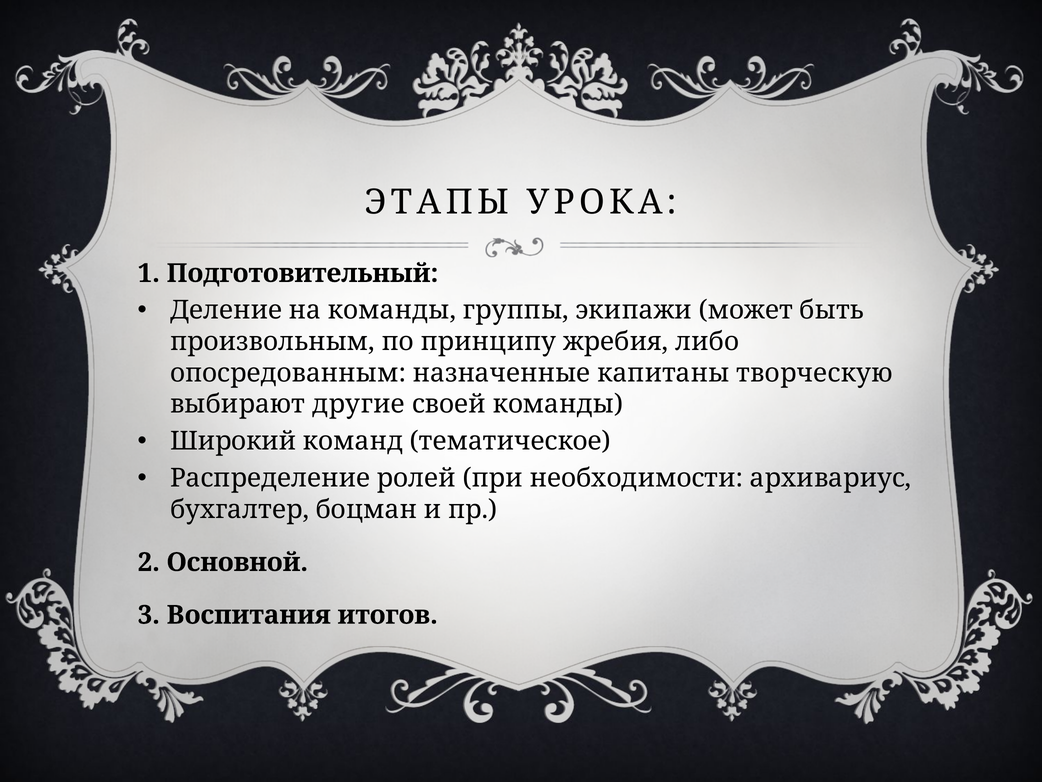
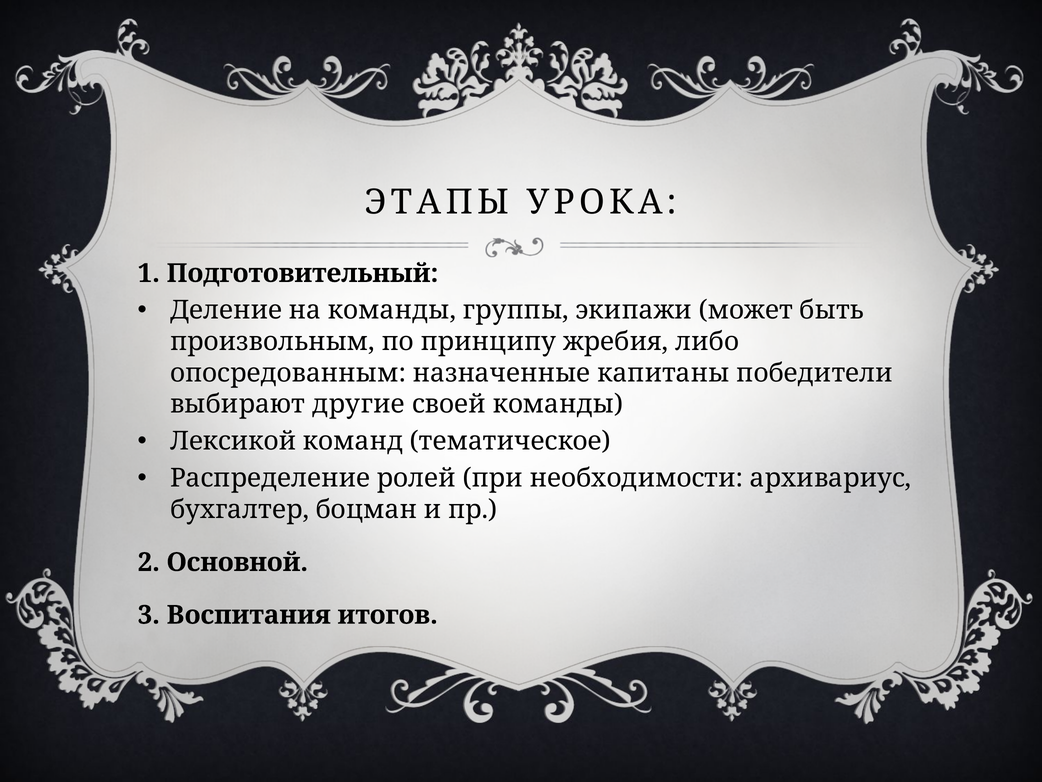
творческую: творческую -> победители (815, 373)
Широкий: Широкий -> Лексикой (233, 441)
